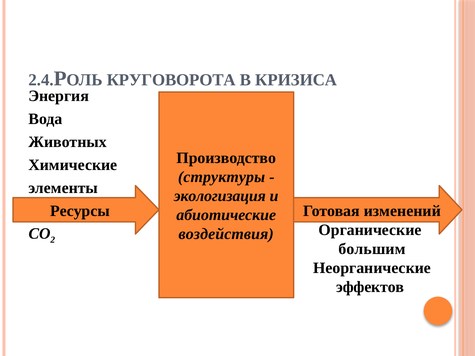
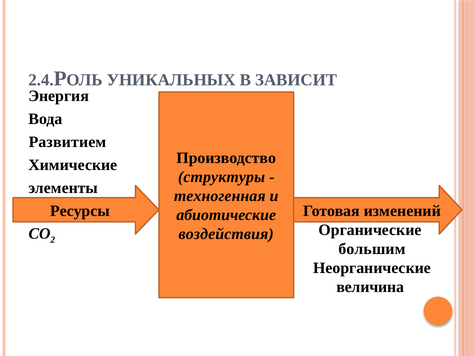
КРУГОВОРОТА: КРУГОВОРОТА -> УНИКАЛЬНЫХ (171, 80)
КРИЗИСА: КРИЗИСА -> ЗАВИСИТ (296, 80)
Животных: Животных -> Развитием (68, 142)
экологизация: экологизация -> техногенная (220, 196)
эффектов: эффектов -> величина (370, 287)
